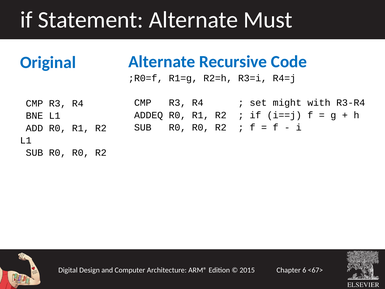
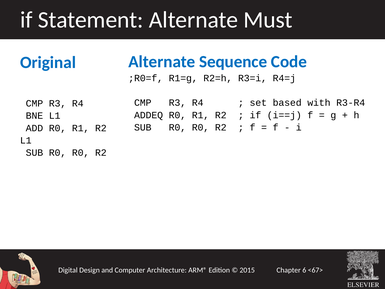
Recursive: Recursive -> Sequence (233, 62)
might: might -> based (287, 103)
